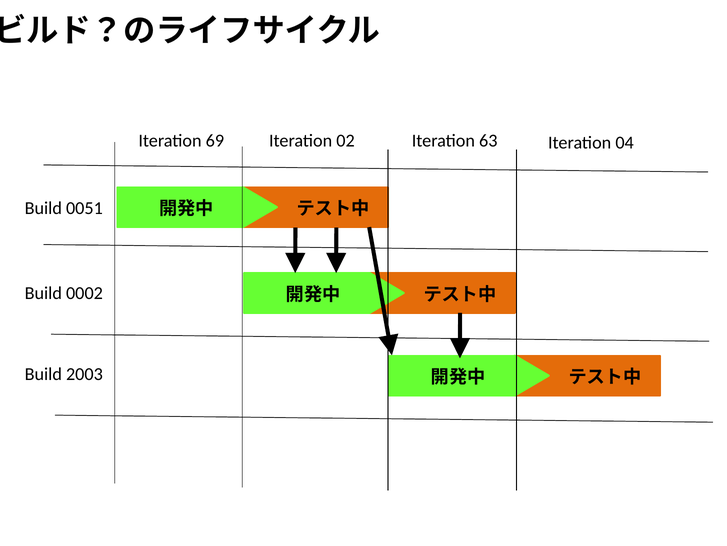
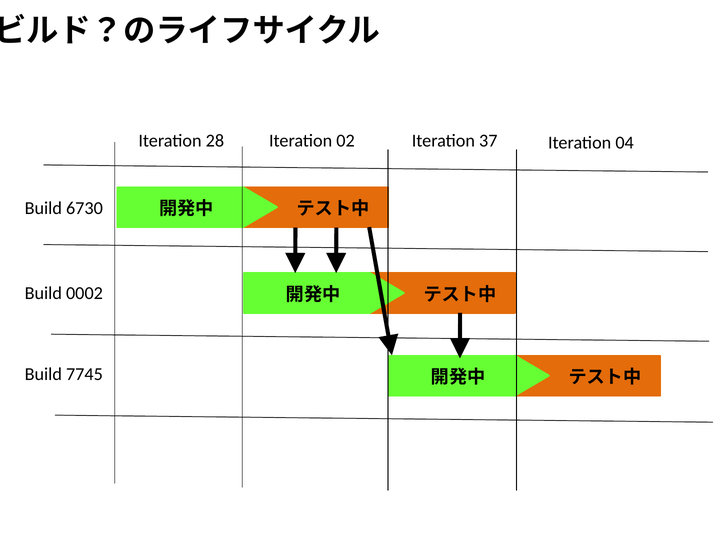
69: 69 -> 28 (215, 141)
63: 63 -> 37 (488, 141)
0051: 0051 -> 6730 (84, 208)
2003: 2003 -> 7745 (84, 374)
